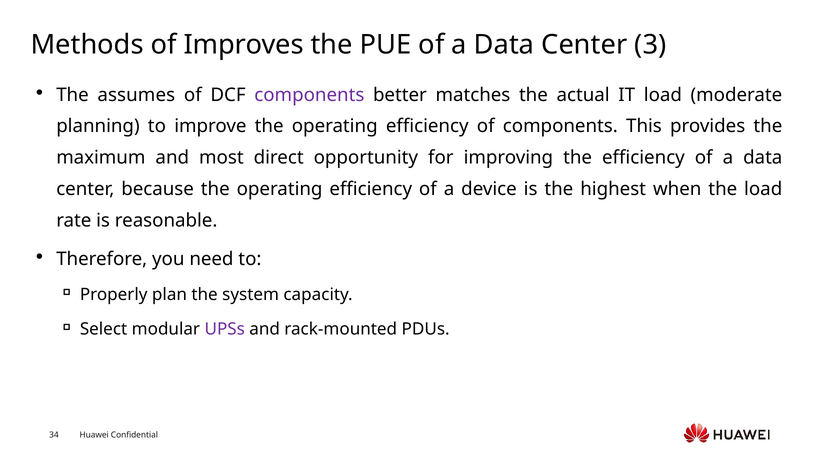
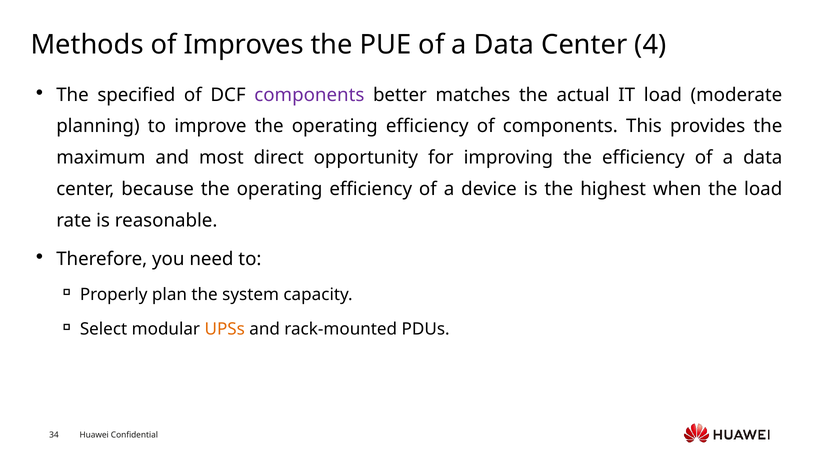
3: 3 -> 4 (650, 45)
assumes: assumes -> specified (136, 95)
UPSs colour: purple -> orange (225, 329)
